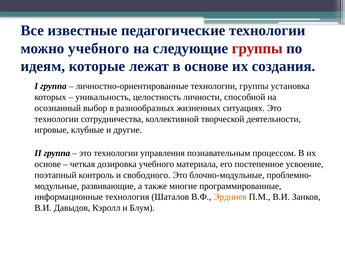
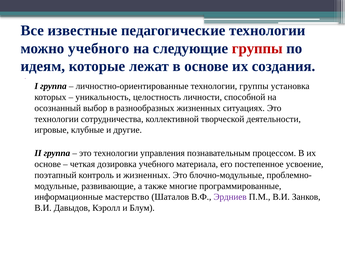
и свободного: свободного -> жизненных (147, 175)
технология: технология -> мастерство (127, 197)
Эрдниев colour: orange -> purple (230, 197)
